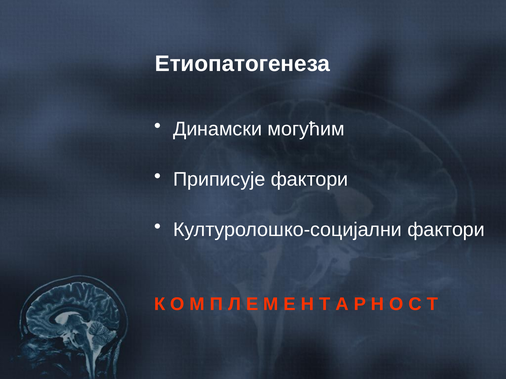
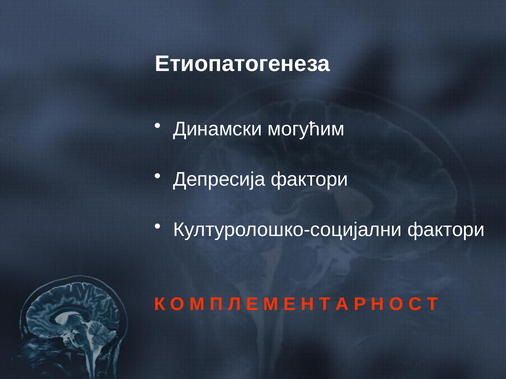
Приписује: Приписује -> Депресија (219, 180)
